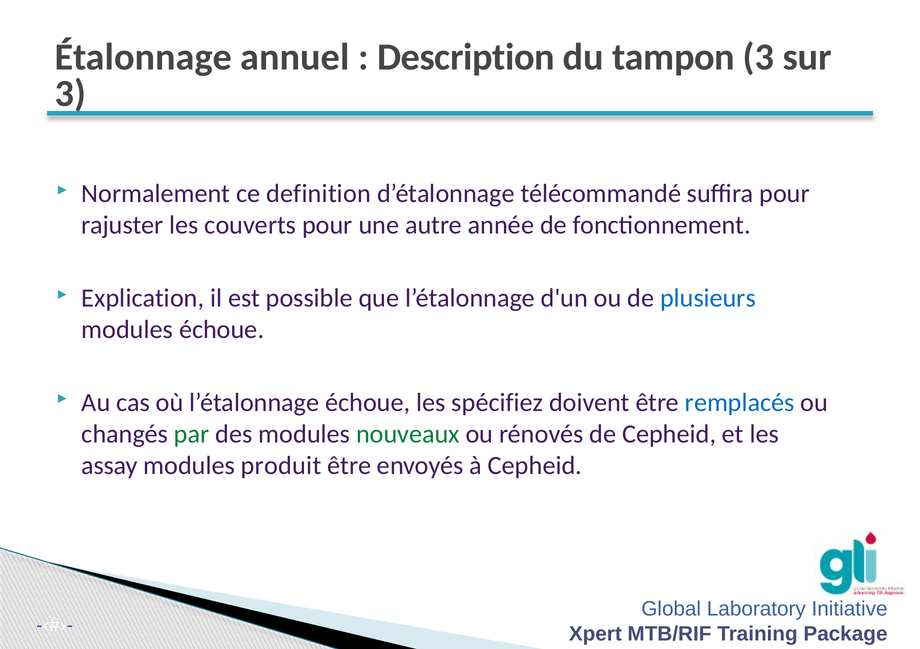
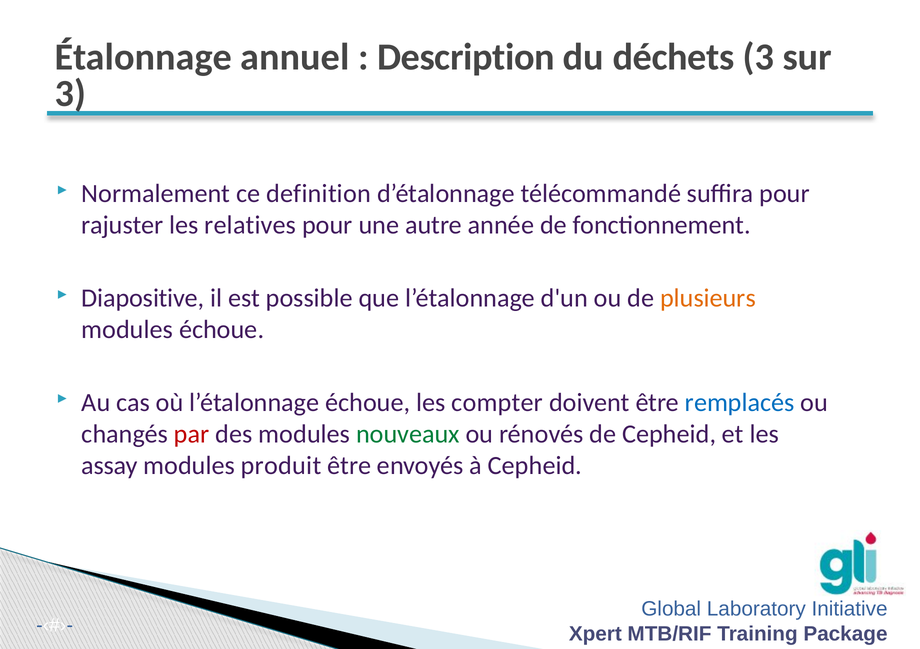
tampon: tampon -> déchets (674, 57)
couverts: couverts -> relatives (250, 225)
Explication: Explication -> Diapositive (143, 298)
plusieurs colour: blue -> orange (708, 298)
spécifiez: spécifiez -> compter (497, 403)
par colour: green -> red (192, 434)
